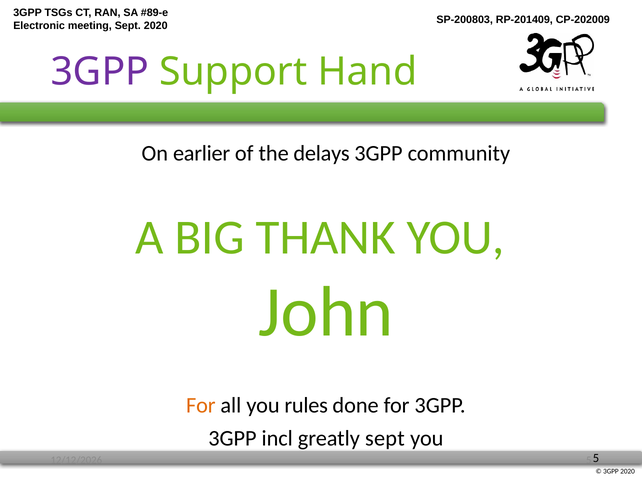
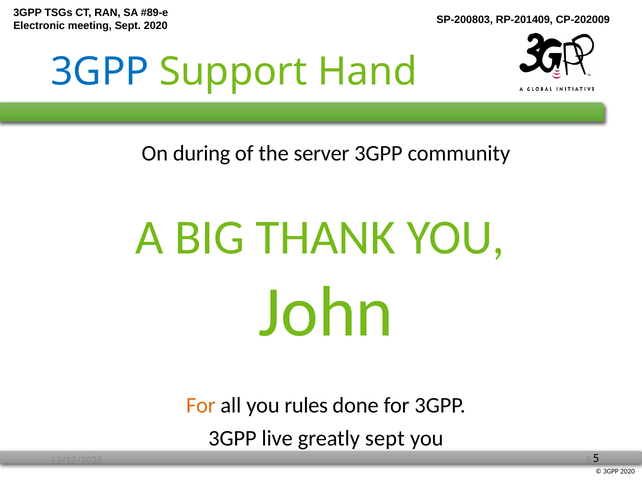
3GPP colour: purple -> blue (100, 72)
earlier: earlier -> during (202, 153)
delays: delays -> server (322, 153)
incl: incl -> live (277, 438)
